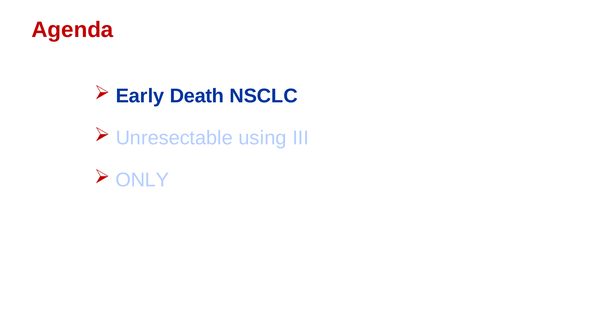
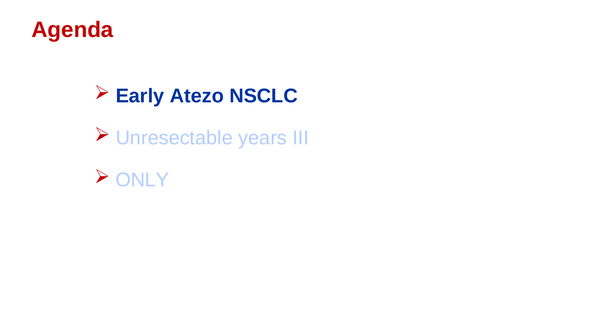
Death: Death -> Atezo (197, 96)
using: using -> years (263, 138)
